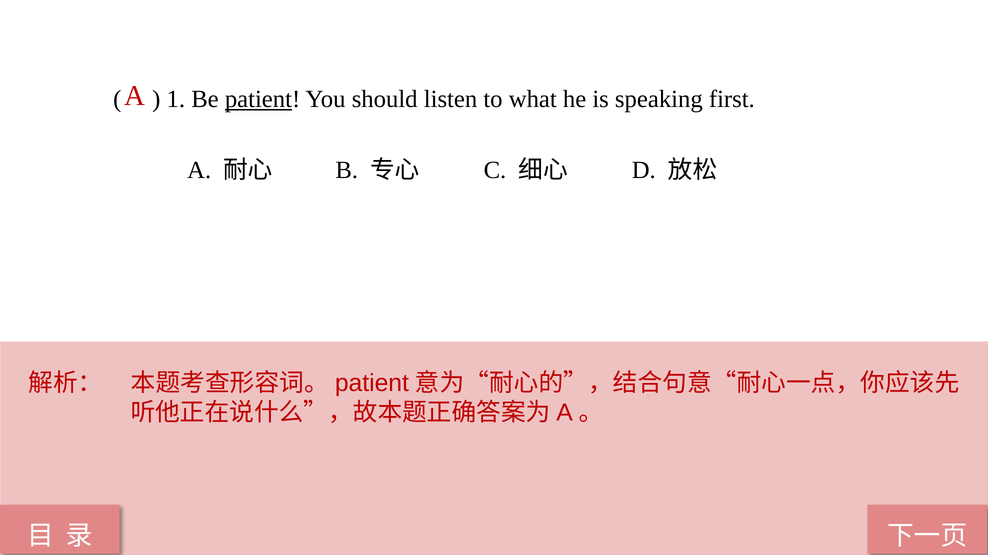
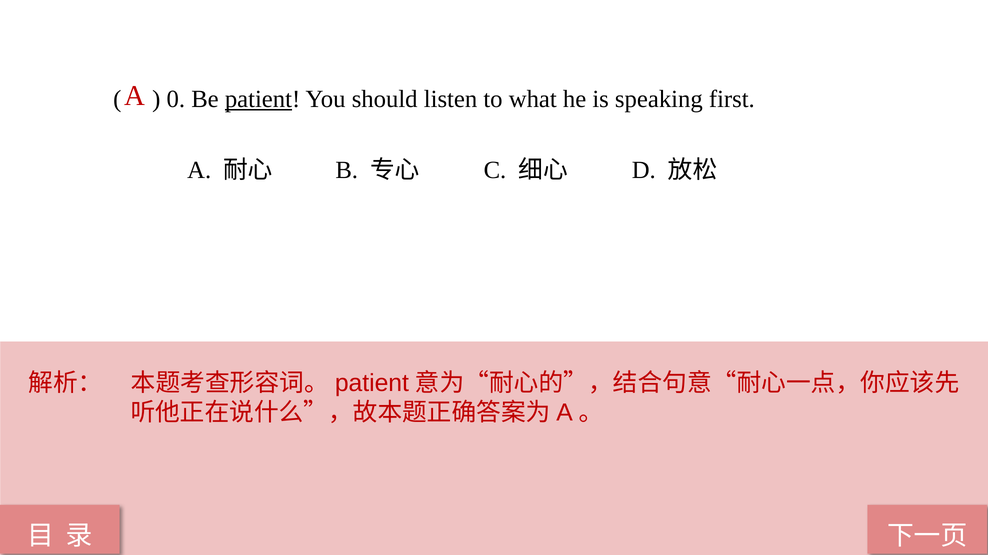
1: 1 -> 0 (176, 99)
